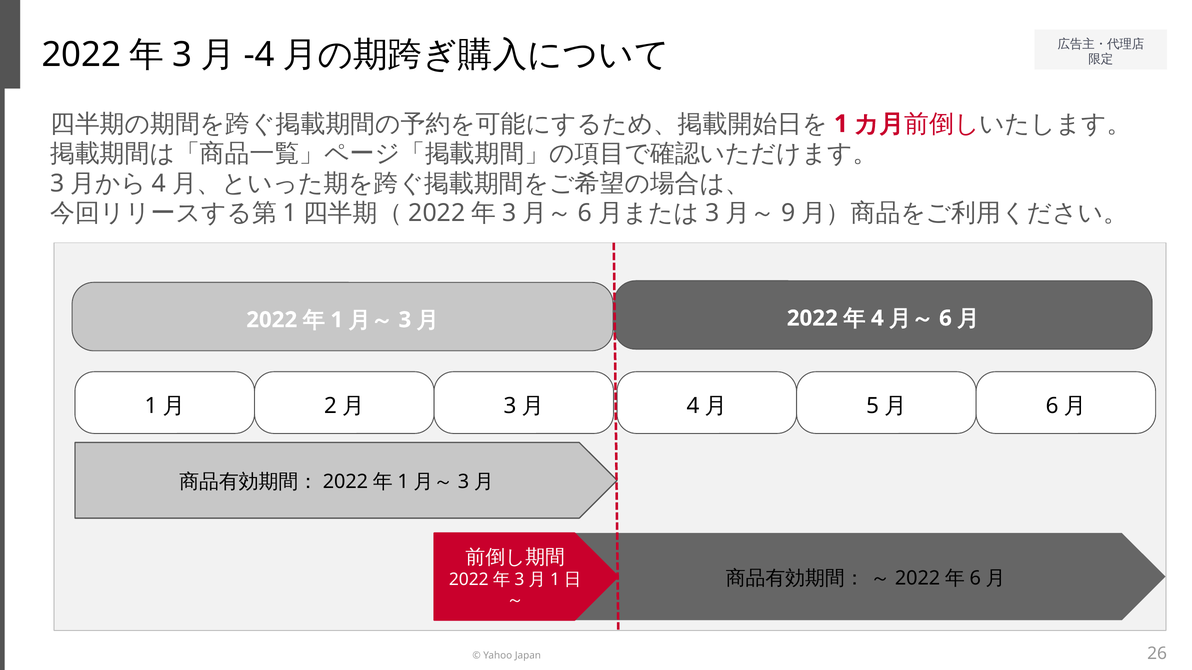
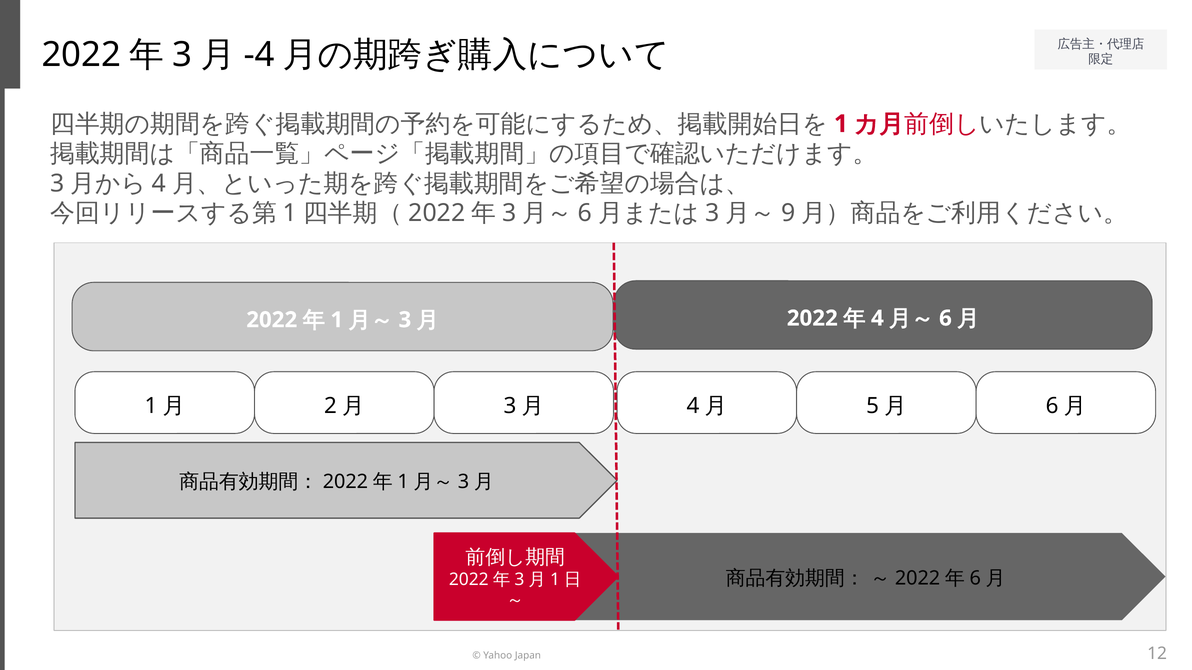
26: 26 -> 12 (1157, 654)
